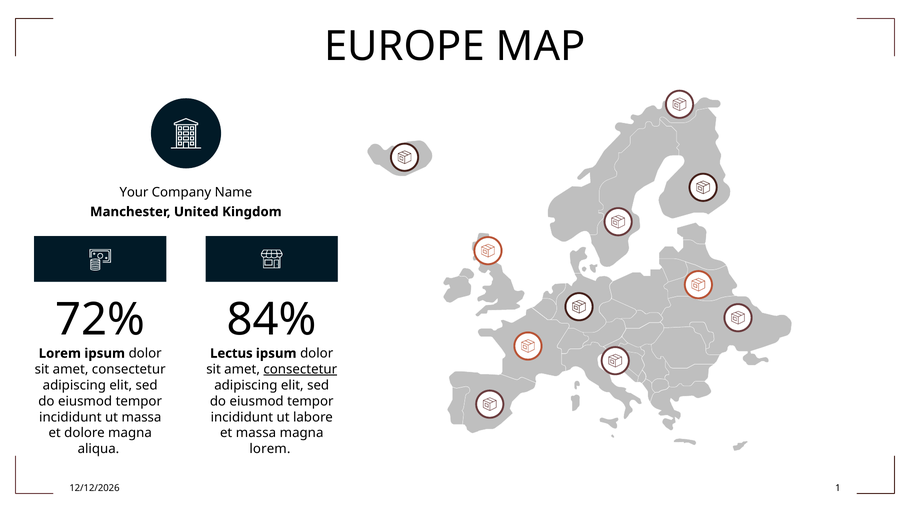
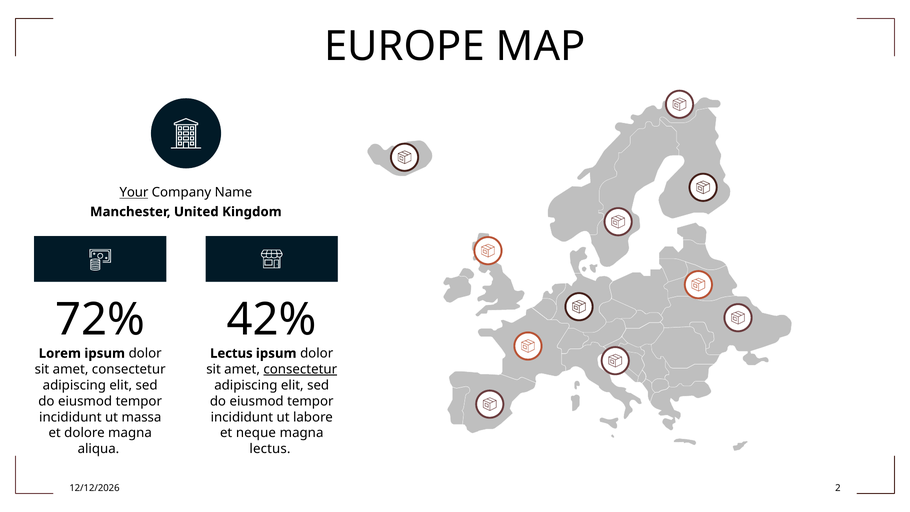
Your underline: none -> present (134, 192)
84%: 84% -> 42% (272, 320)
et massa: massa -> neque (256, 433)
lorem: lorem -> lectus (270, 449)
1: 1 -> 2 (838, 488)
